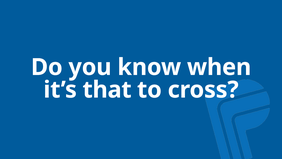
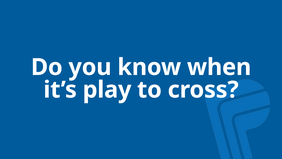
that: that -> play (107, 90)
